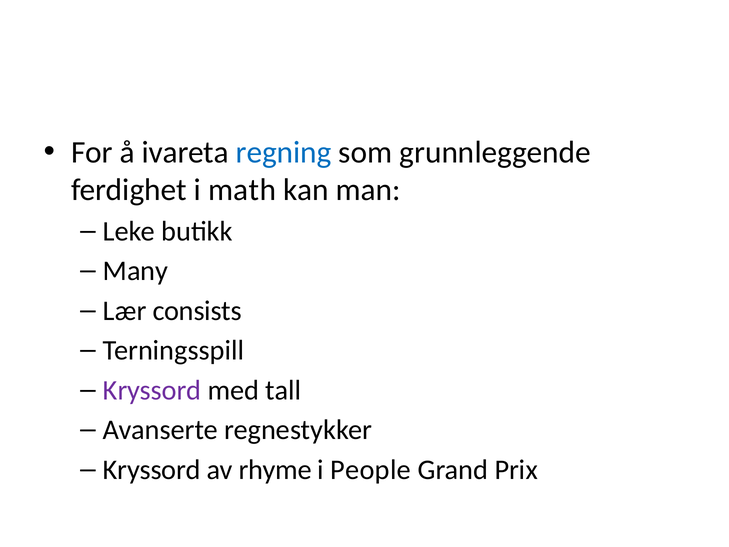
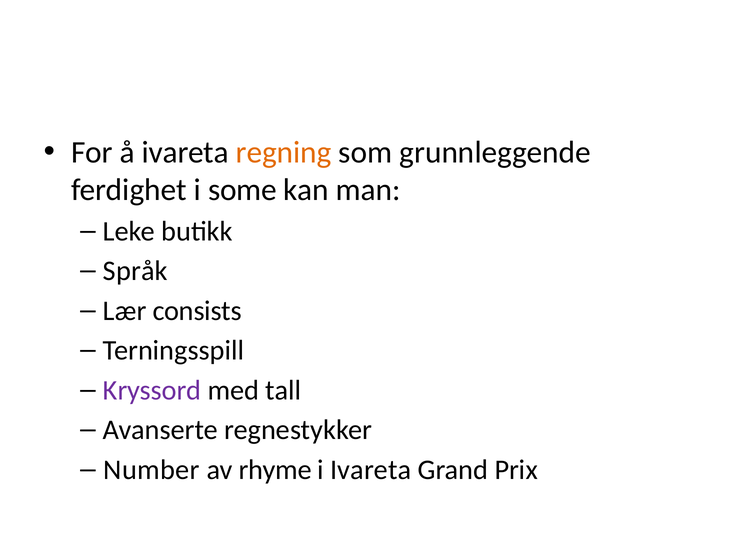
regning colour: blue -> orange (284, 152)
math: math -> some (242, 190)
Many: Many -> Språk (135, 271)
Kryssord: Kryssord -> Number (152, 470)
i People: People -> Ivareta (371, 470)
